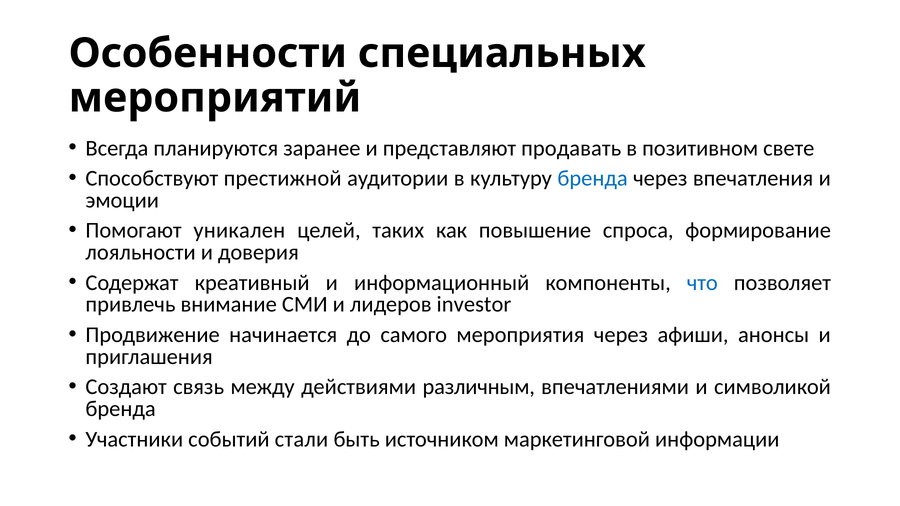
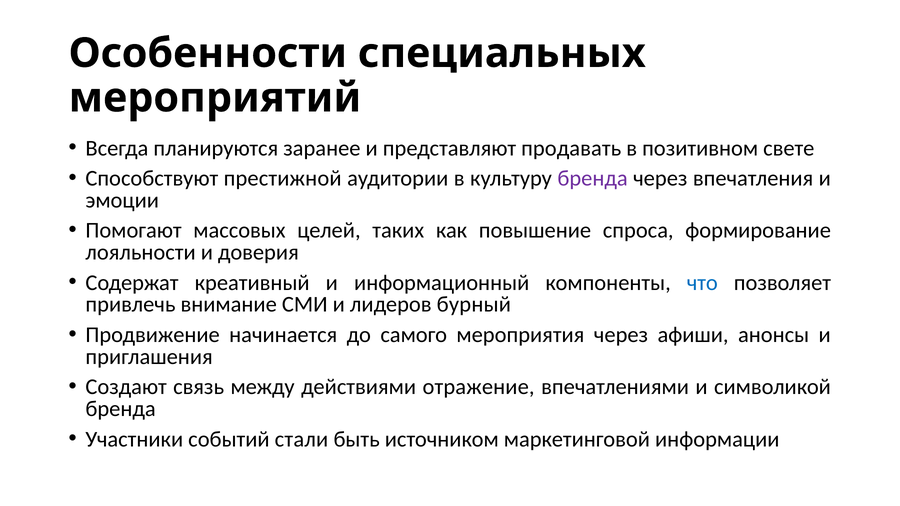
бренда colour: blue -> purple (593, 178)
уникален: уникален -> массовых (239, 231)
investor: investor -> бурный (474, 305)
различным: различным -> отражение (479, 387)
